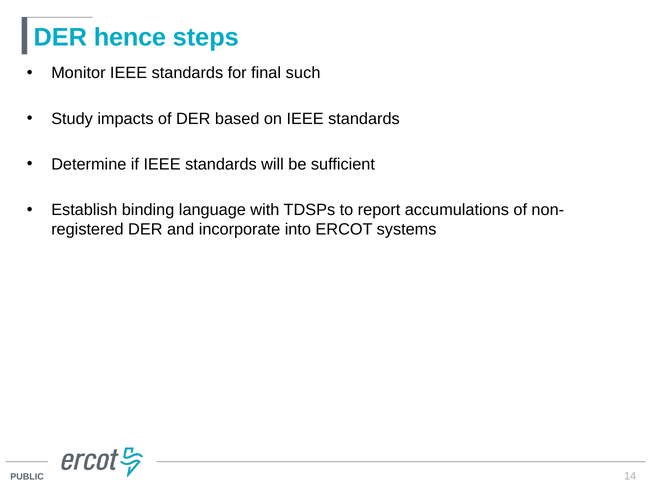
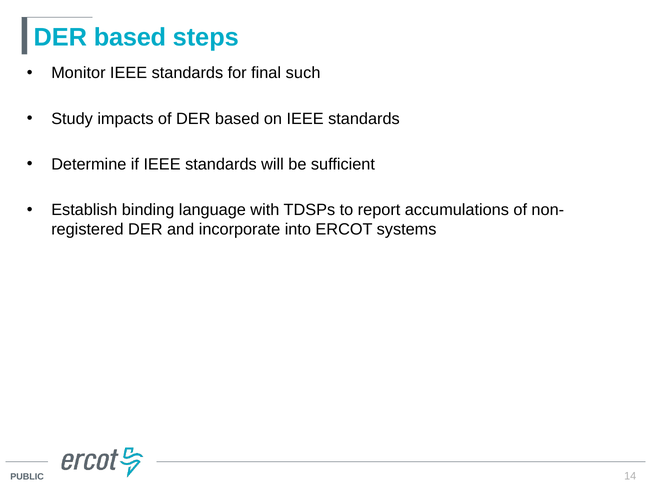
hence: hence -> based (130, 38)
